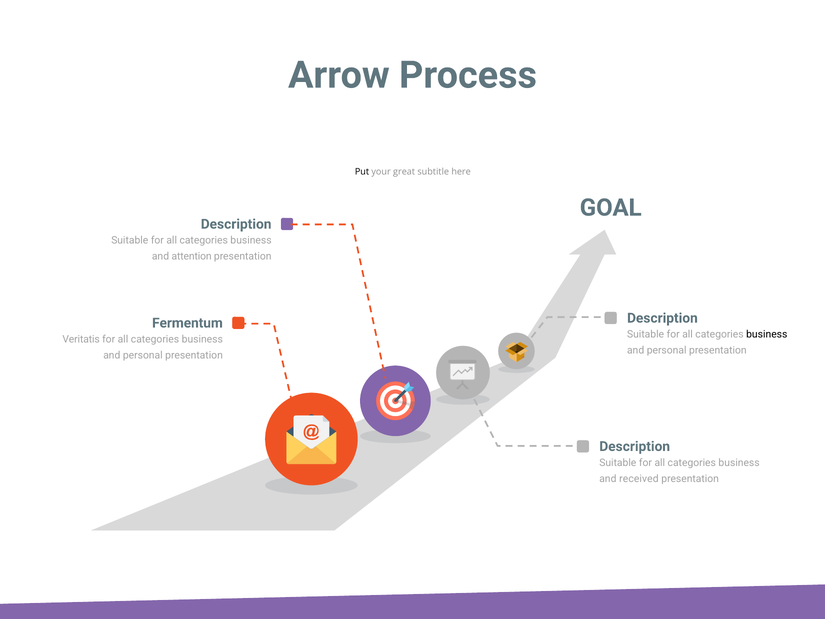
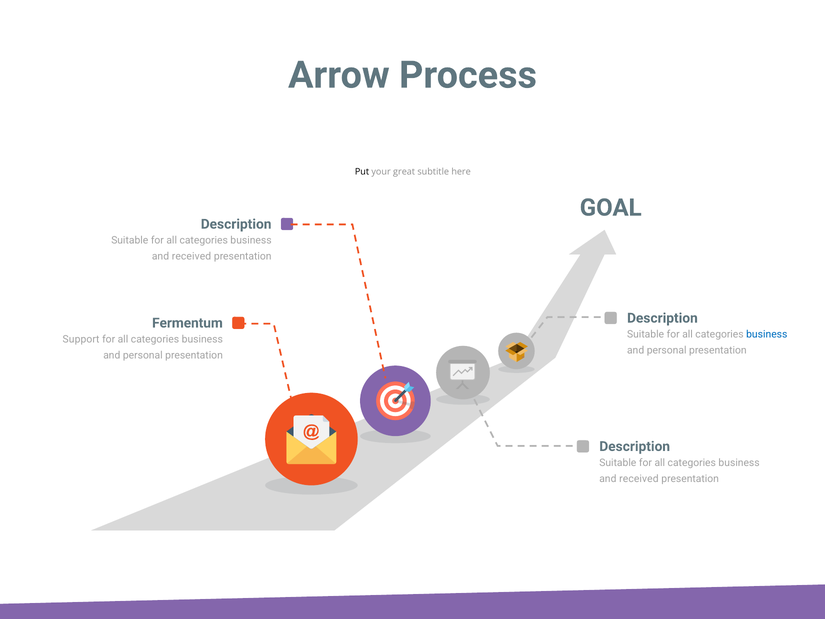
attention: attention -> received (192, 256)
business colour: black -> blue (767, 334)
Veritatis: Veritatis -> Support (81, 339)
